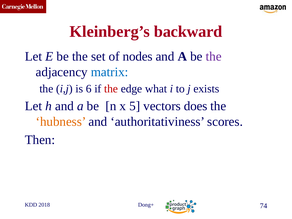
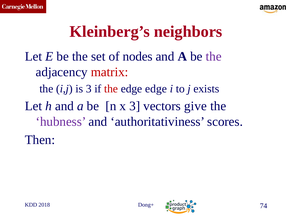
backward: backward -> neighbors (188, 32)
matrix colour: blue -> red (110, 72)
is 6: 6 -> 3 (89, 89)
edge what: what -> edge (156, 89)
x 5: 5 -> 3 (135, 106)
does: does -> give (196, 106)
hubness colour: orange -> purple (61, 122)
